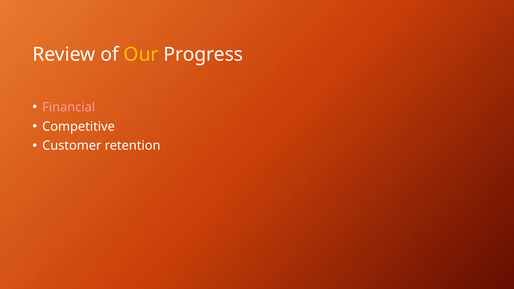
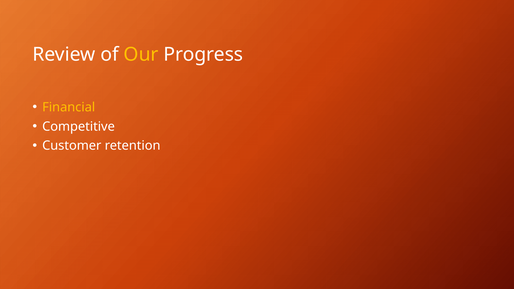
Financial colour: pink -> yellow (69, 107)
